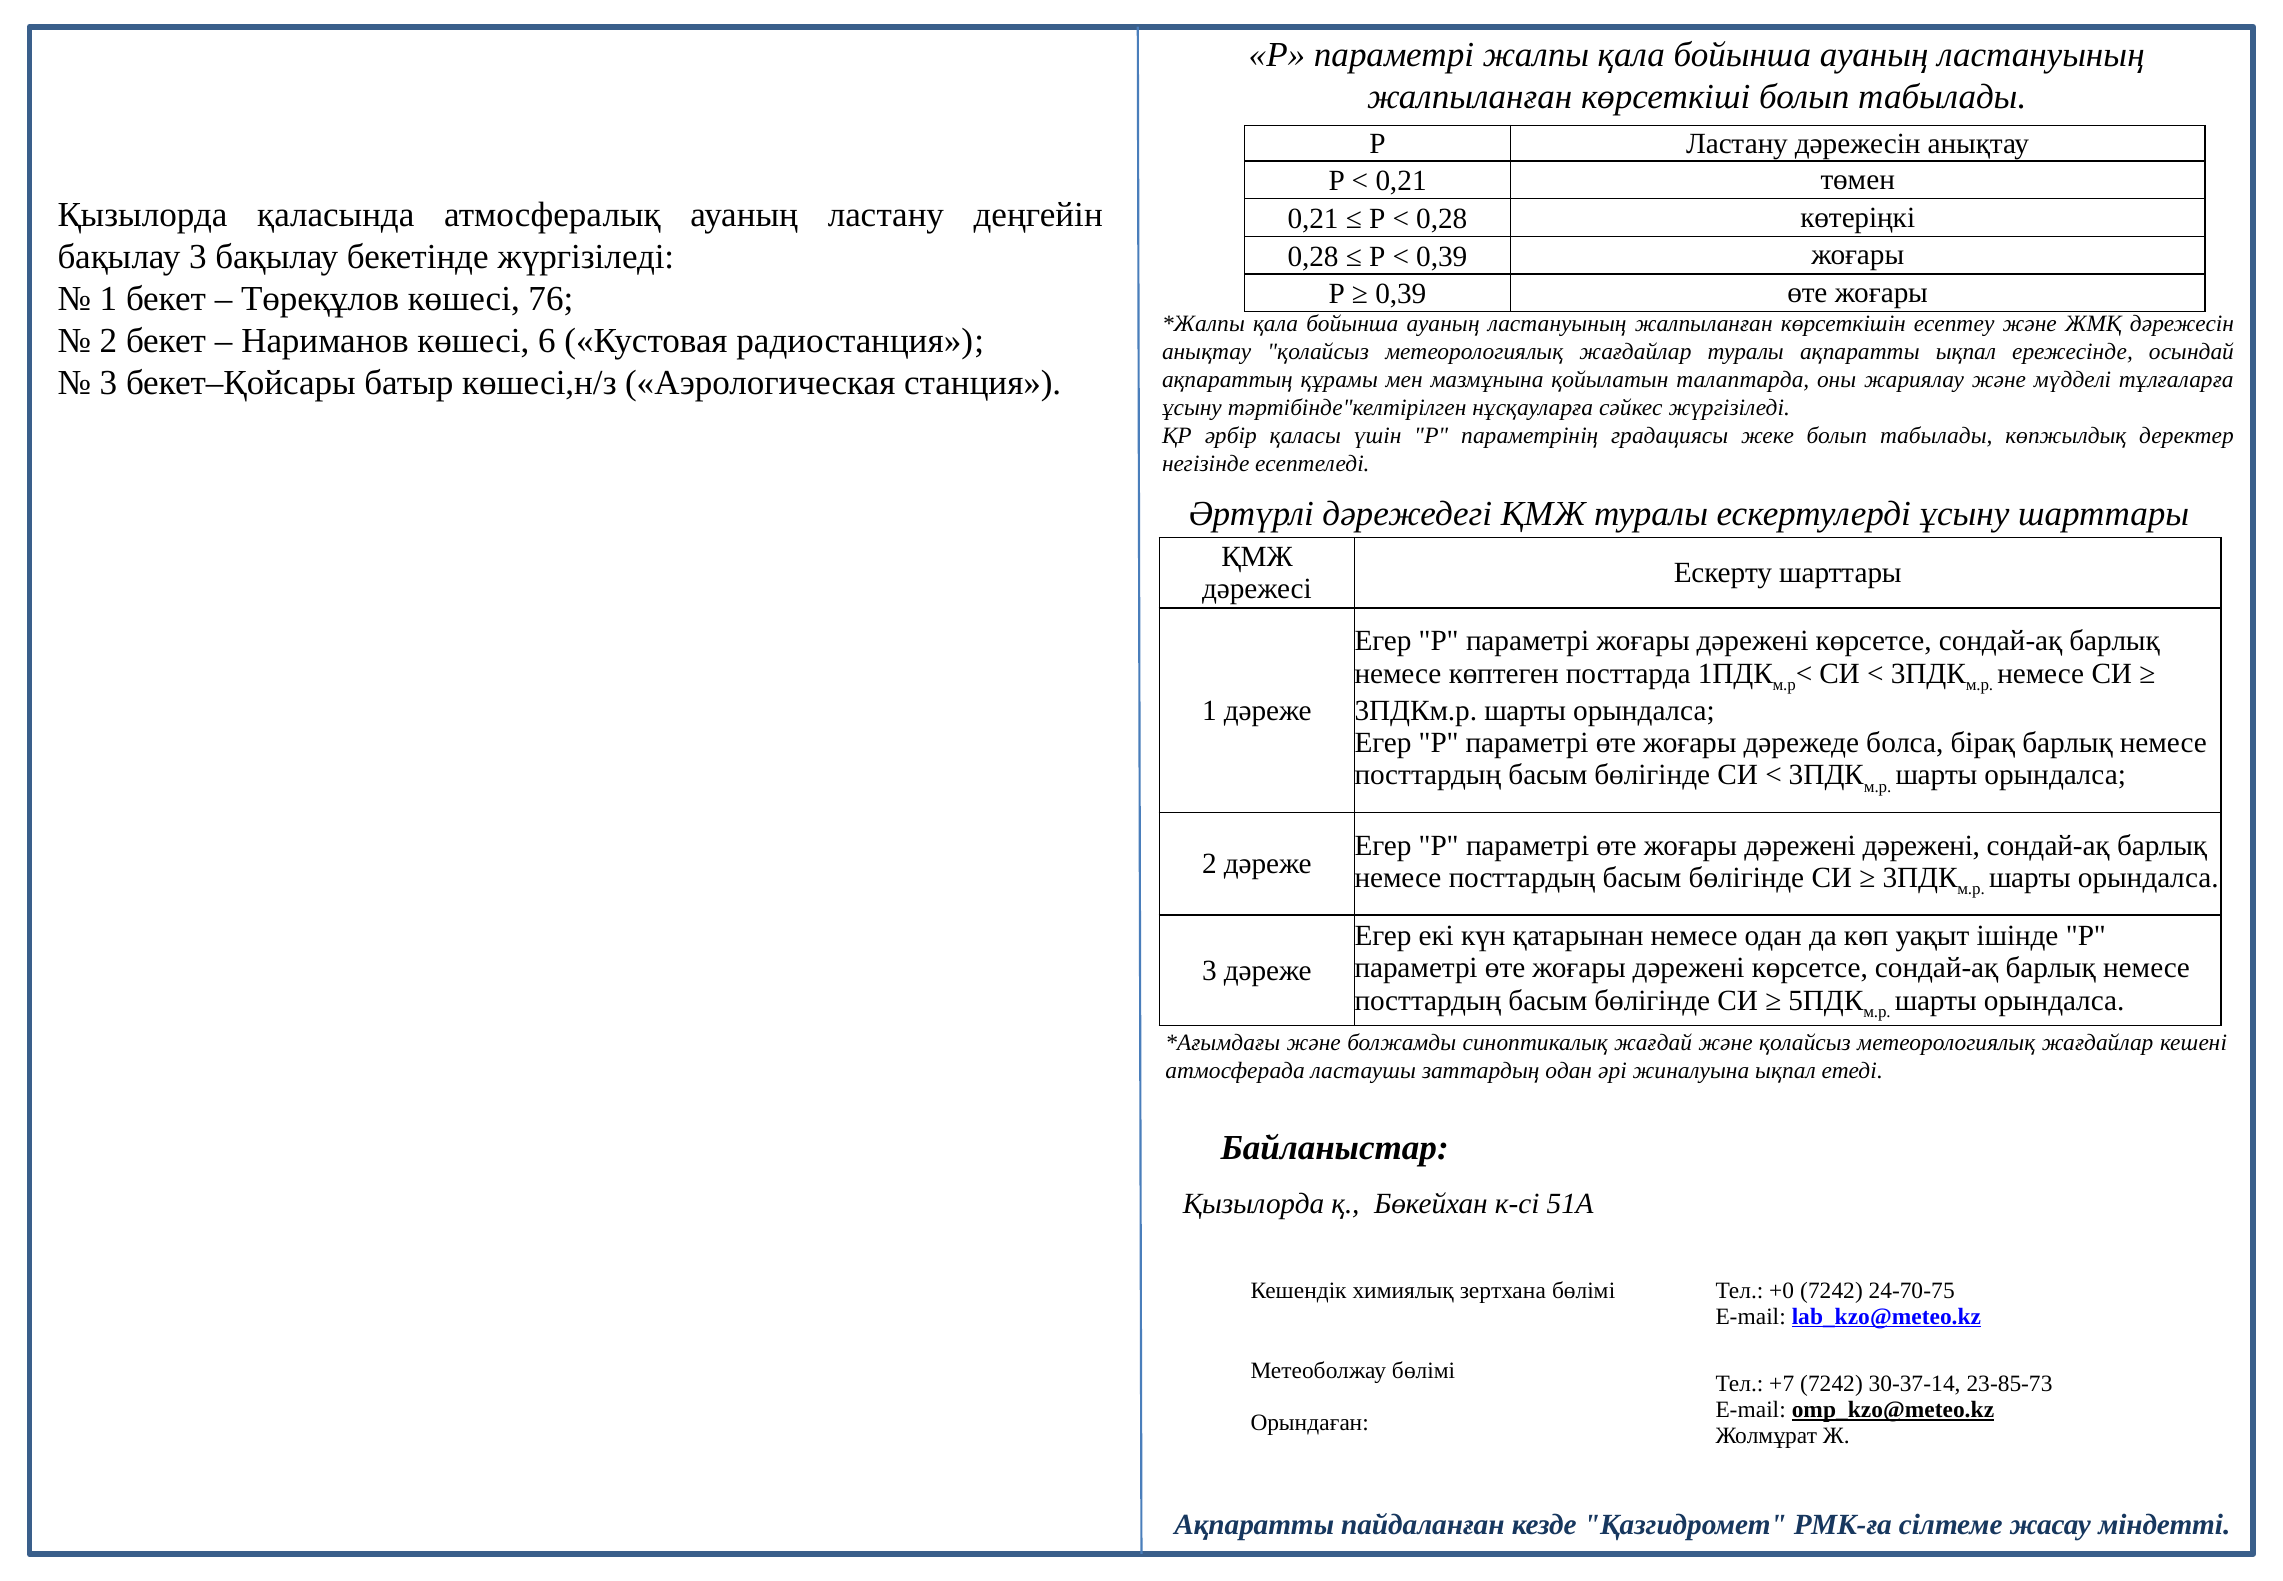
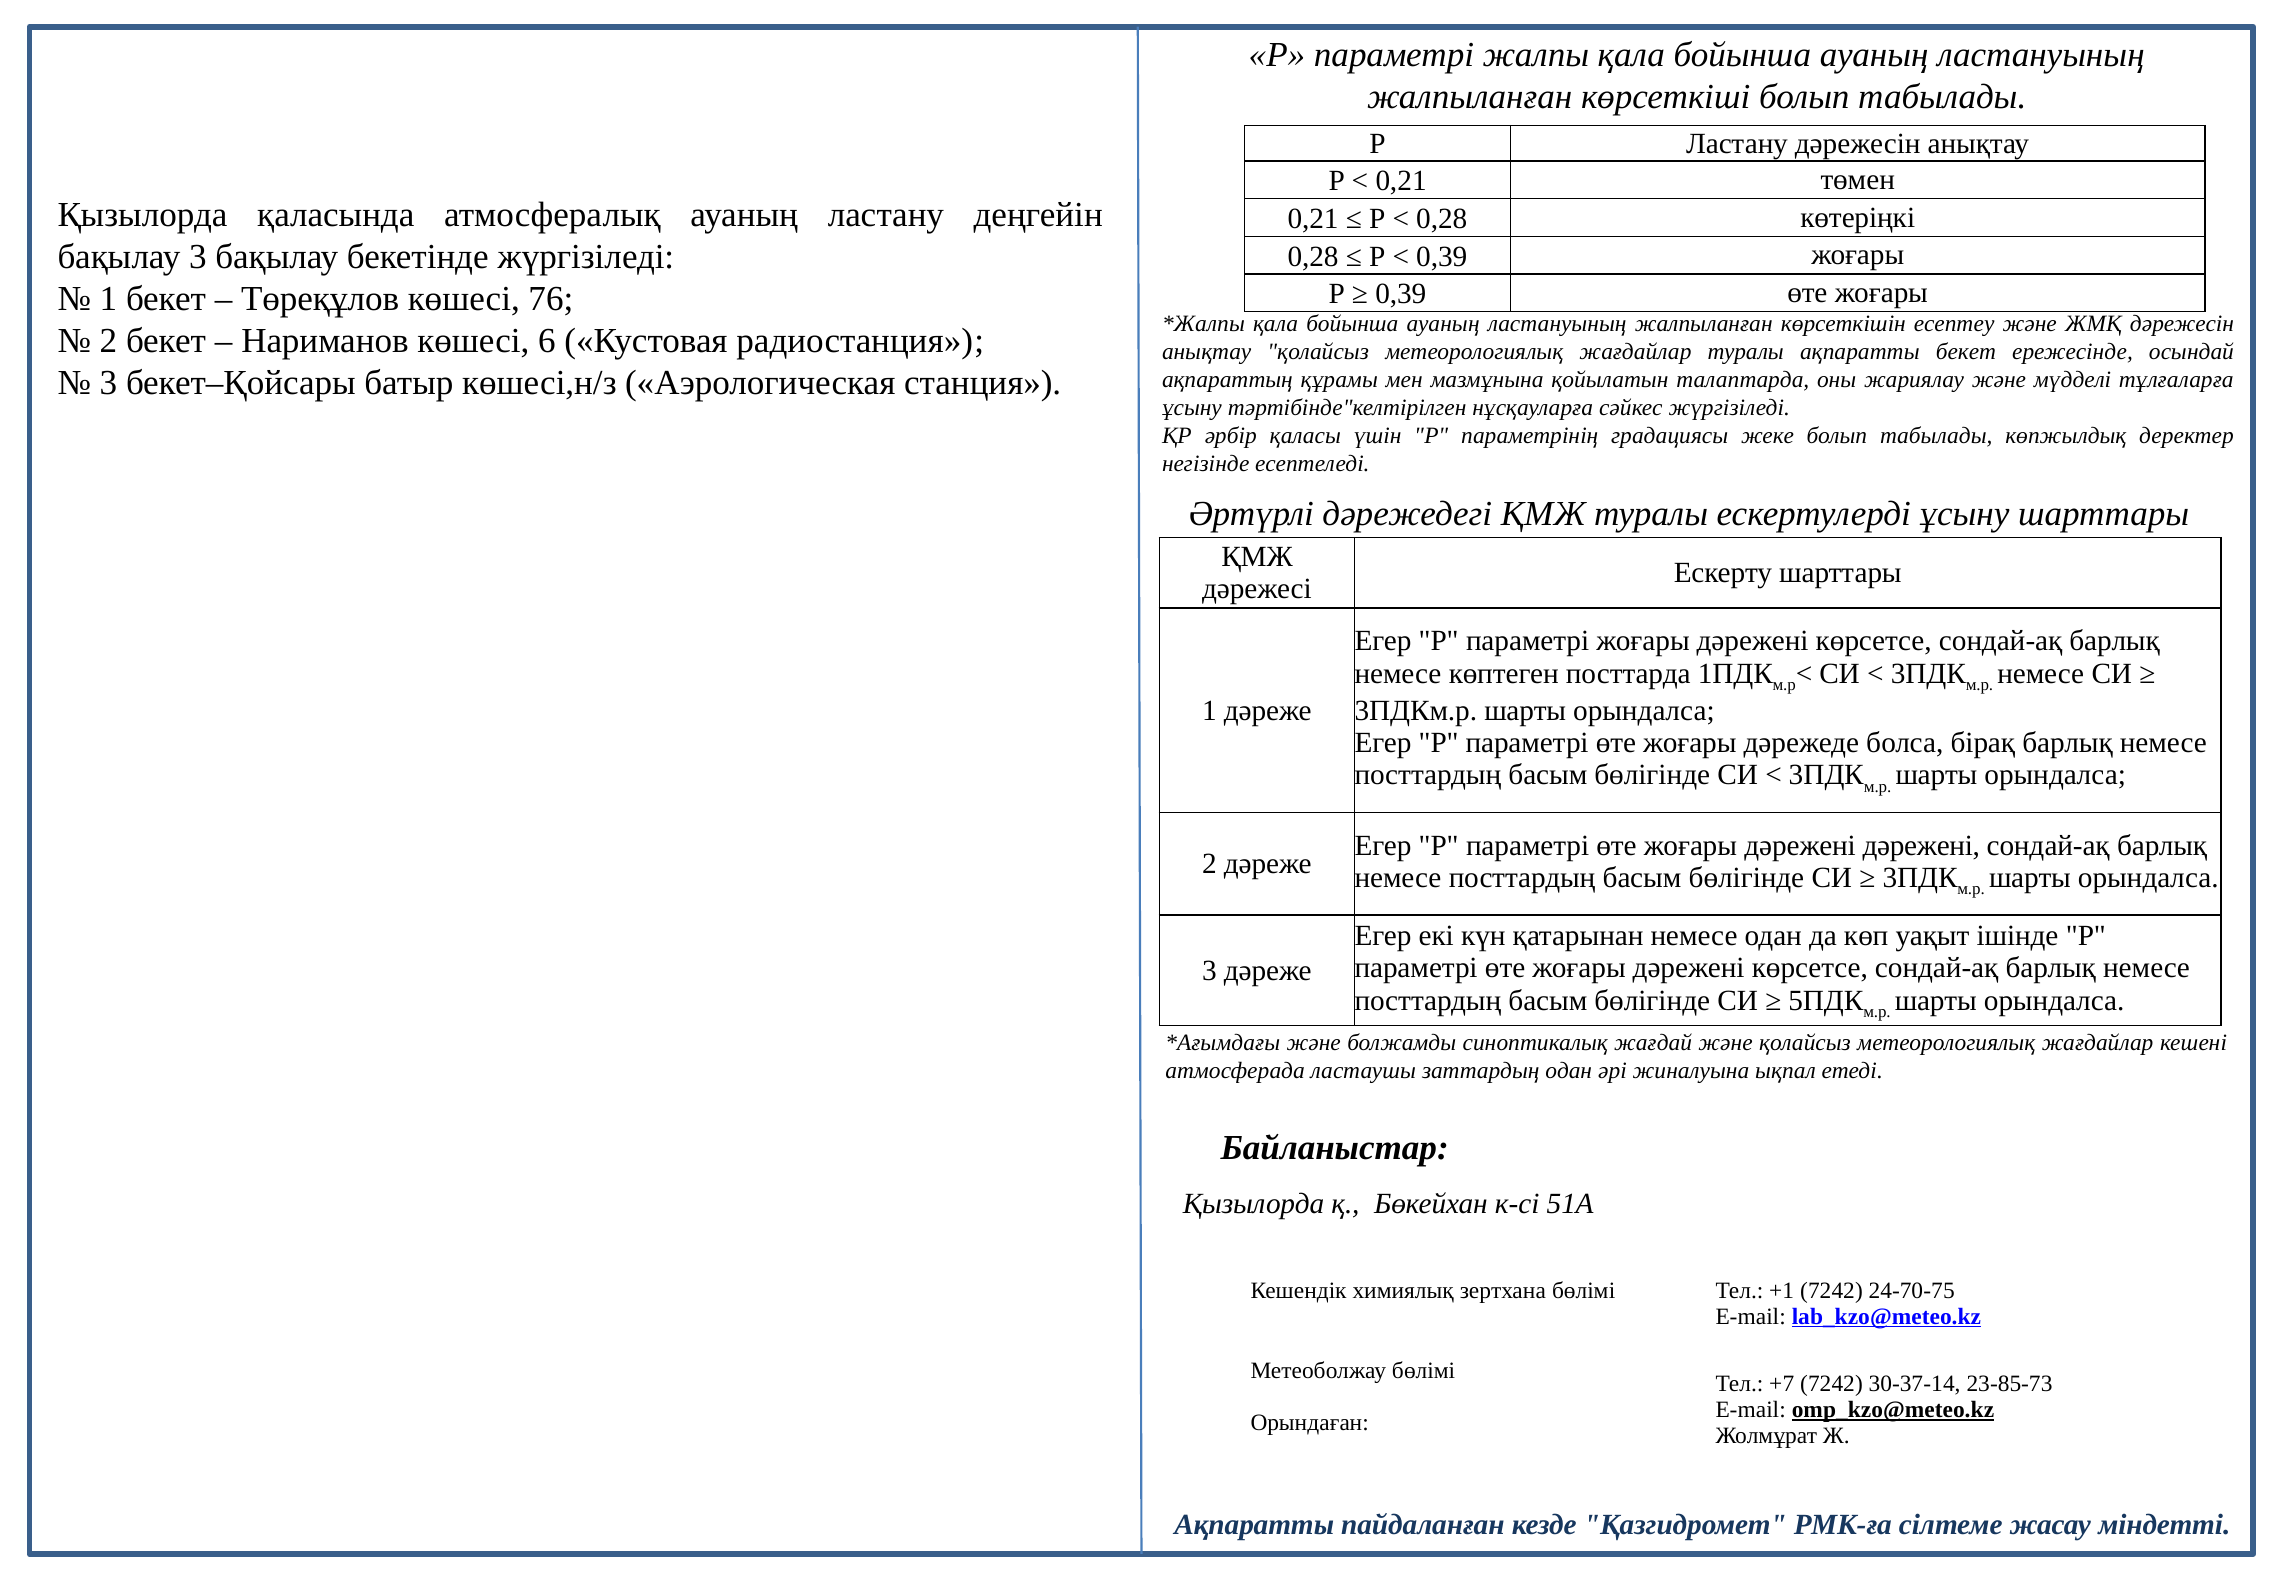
ақпаратты ықпал: ықпал -> бекет (1966, 352)
+0: +0 -> +1 (1782, 1290)
